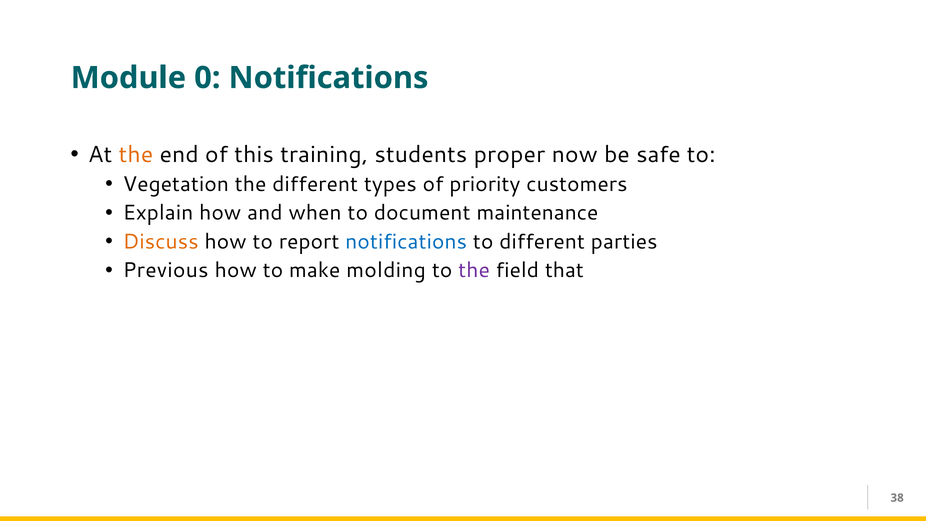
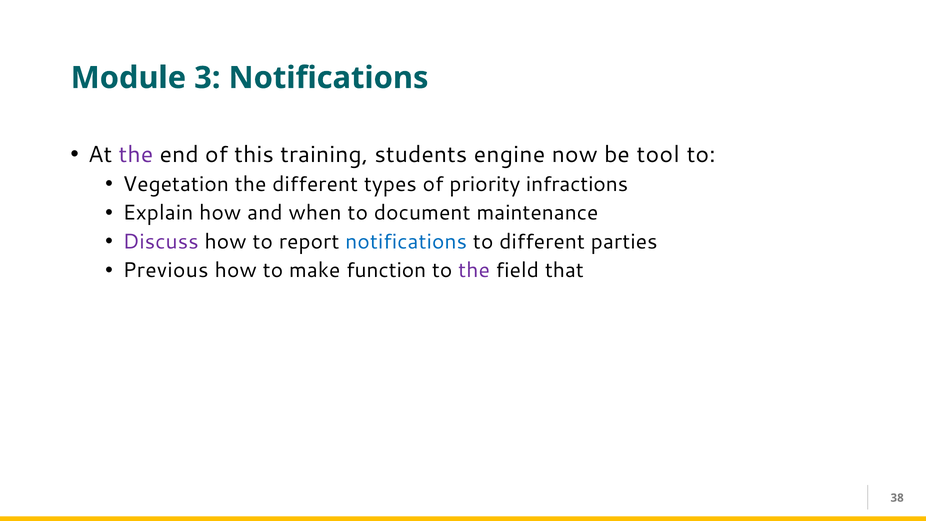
0: 0 -> 3 (207, 78)
the colour: orange -> purple (136, 154)
proper: proper -> engine (509, 154)
safe: safe -> tool (658, 154)
customers: customers -> infractions (577, 184)
Discuss colour: orange -> purple (161, 242)
molding: molding -> function (386, 270)
